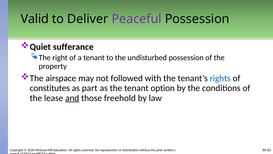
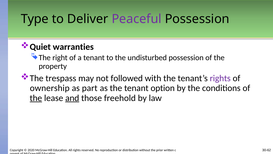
Valid: Valid -> Type (35, 19)
sufferance: sufferance -> warranties (73, 47)
airspace: airspace -> trespass (61, 78)
rights colour: blue -> purple (220, 78)
constitutes: constitutes -> ownership (50, 88)
the underline: none -> present (36, 98)
